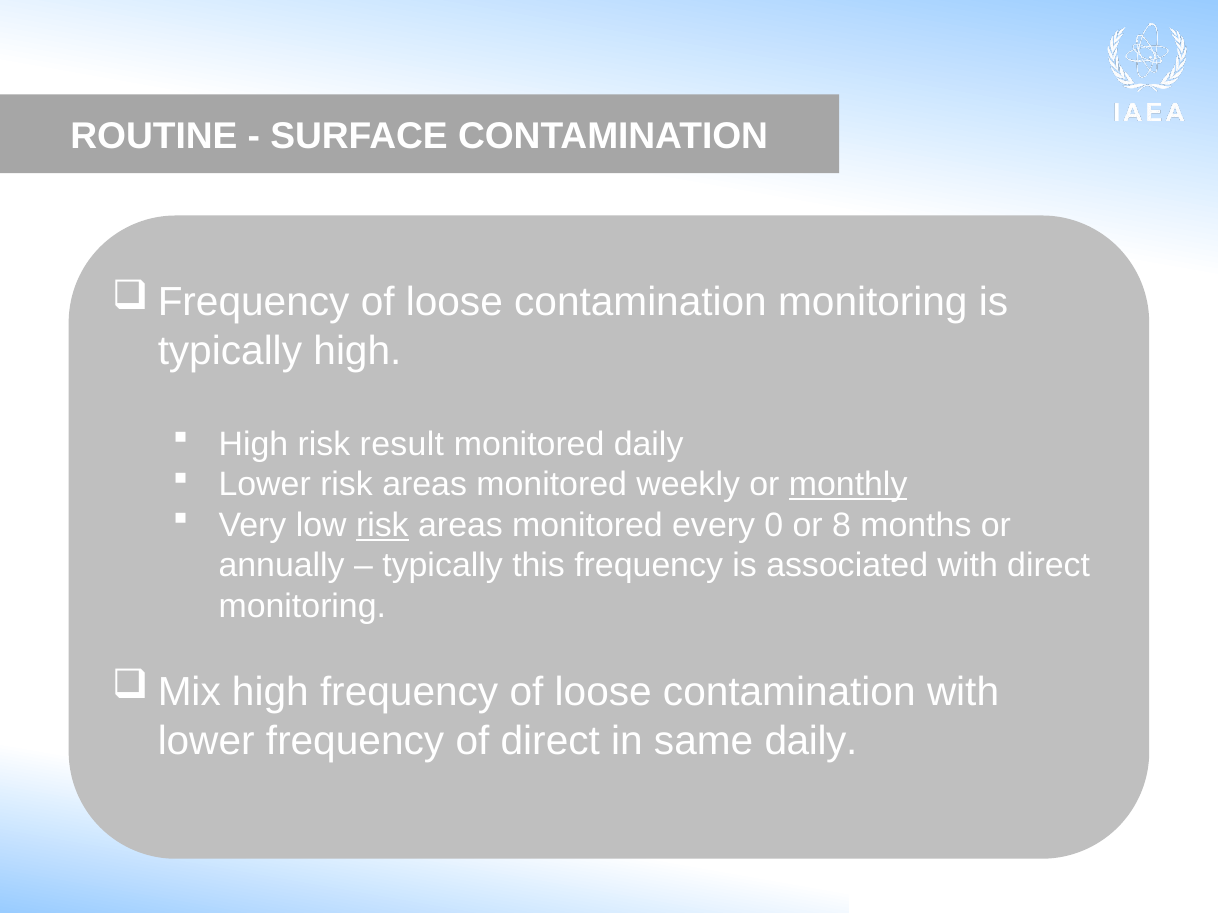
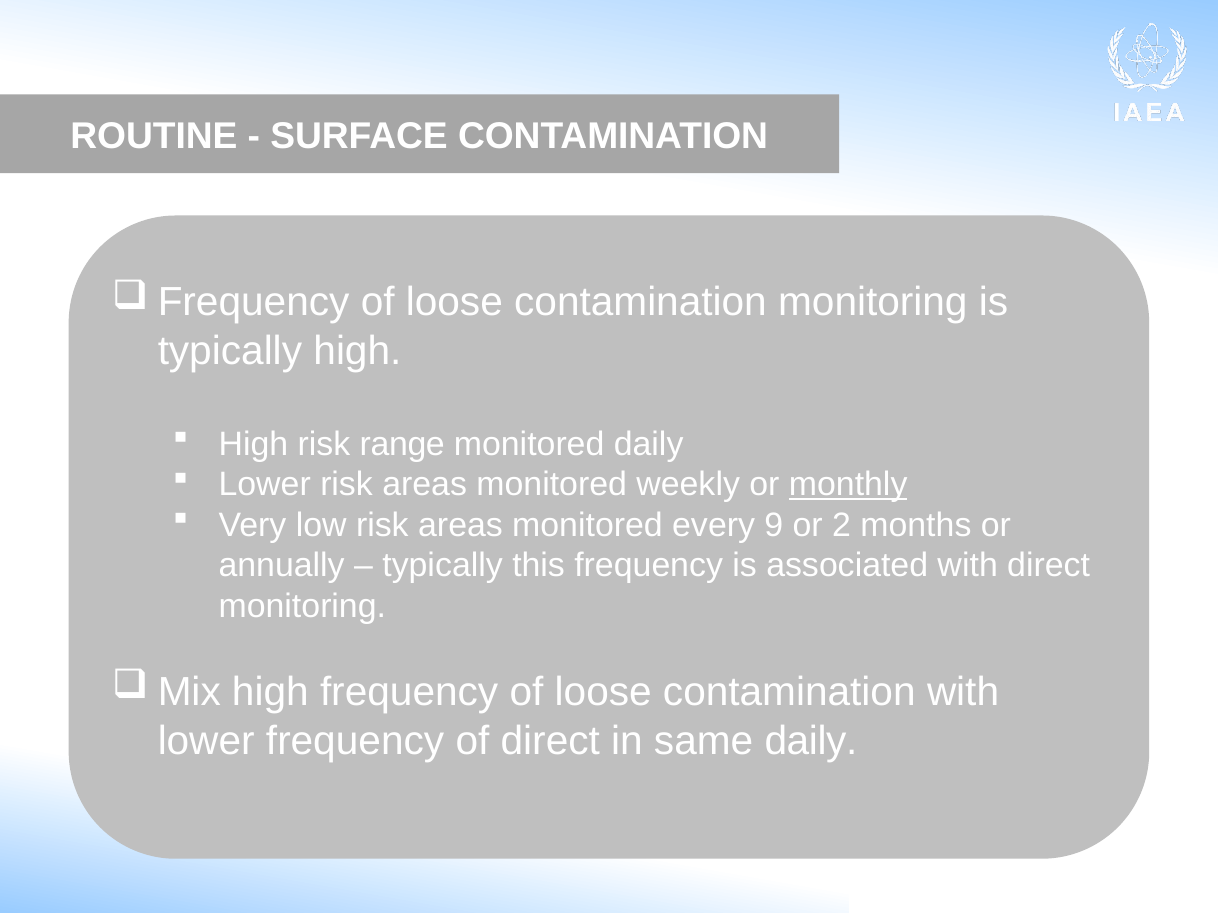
result: result -> range (402, 444)
risk underline: present -> none (382, 526)
0: 0 -> 9 (774, 526)
8: 8 -> 2 (842, 526)
